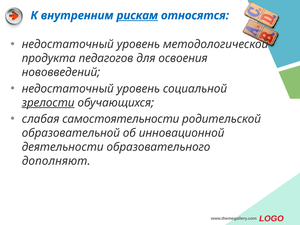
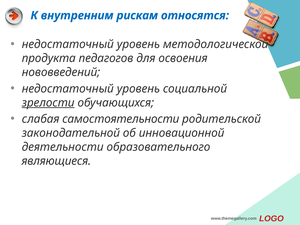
рискам underline: present -> none (137, 16)
образовательной: образовательной -> законодательной (71, 133)
дополняют: дополняют -> являющиеся (56, 161)
